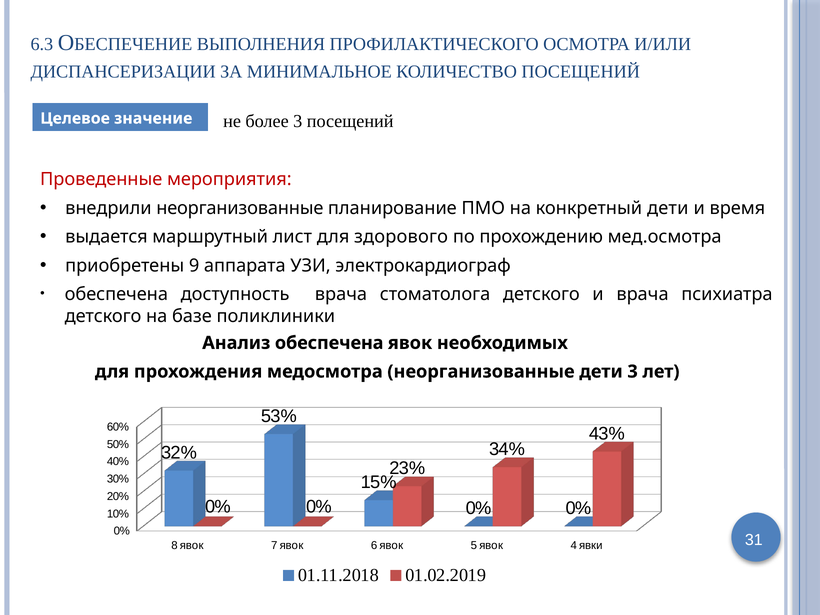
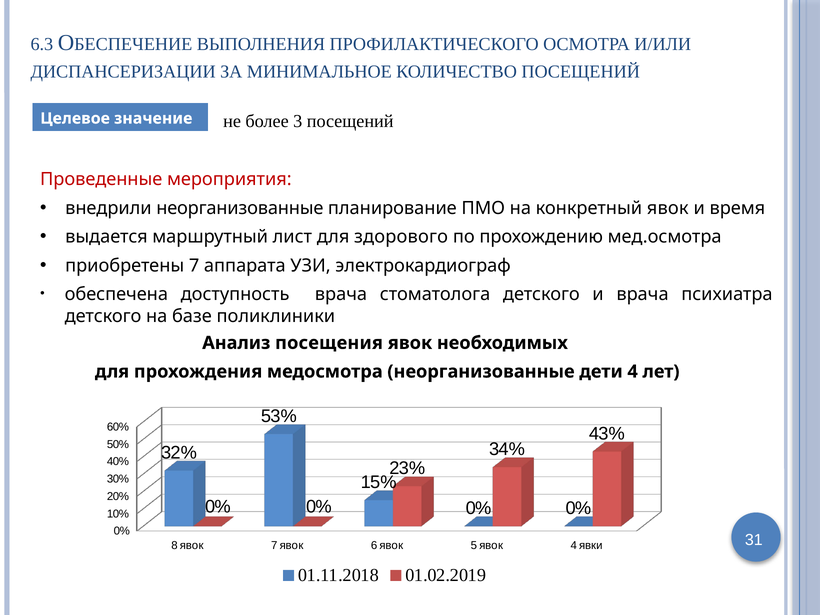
конкретный дети: дети -> явок (668, 208)
приобретены 9: 9 -> 7 (194, 266)
Анализ обеспечена: обеспечена -> посещения (329, 343)
дети 3: 3 -> 4 (633, 372)
